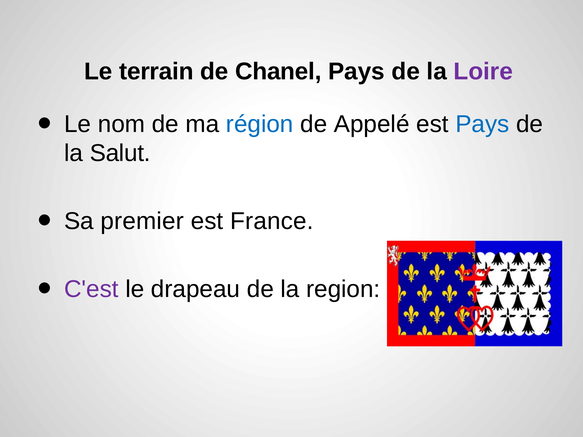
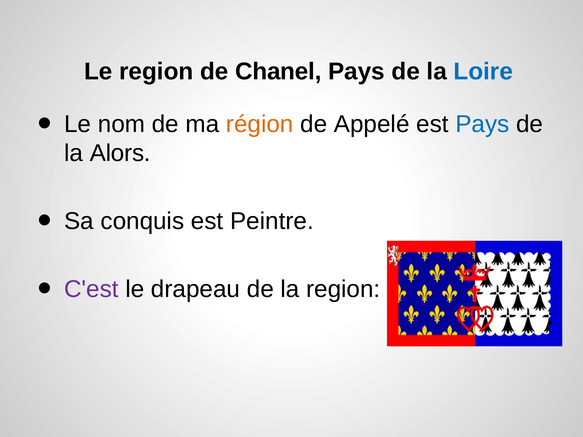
Le terrain: terrain -> region (156, 72)
Loire colour: purple -> blue (483, 72)
région colour: blue -> orange (260, 124)
Salut: Salut -> Alors (120, 153)
premier: premier -> conquis (142, 221)
France: France -> Peintre (272, 221)
